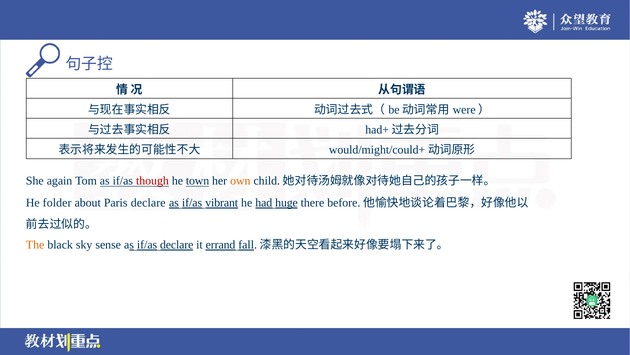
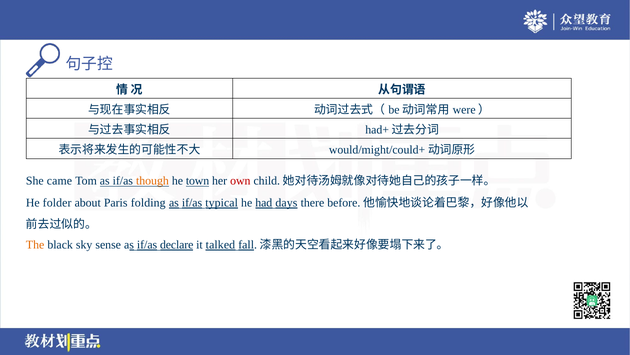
again: again -> came (59, 181)
though colour: red -> orange (152, 181)
own colour: orange -> red (240, 181)
Paris declare: declare -> folding (148, 202)
vibrant: vibrant -> typical (222, 202)
huge: huge -> days (286, 202)
errand: errand -> talked (220, 244)
